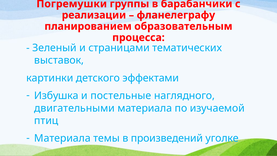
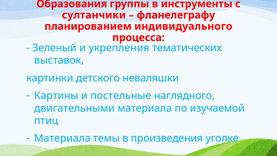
Погремушки: Погремушки -> Образования (72, 4)
барабанчики: барабанчики -> инструменты (197, 4)
реализации: реализации -> султанчики (94, 15)
образовательным: образовательным -> индивидуального (183, 26)
страницами: страницами -> укрепления (119, 48)
эффектами: эффектами -> неваляшки (151, 78)
Избушка: Избушка -> Картины (56, 96)
произведений: произведений -> произведения (167, 138)
